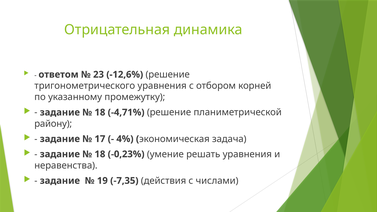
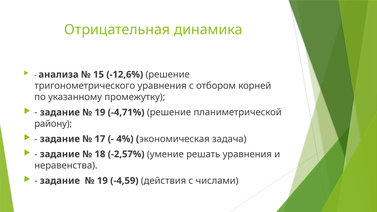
ответом: ответом -> анализа (59, 75)
23: 23 -> 15 (99, 75)
18: 18 -> 19 (100, 112)
-0,23%: -0,23% -> -2,57% (126, 154)
-7,35: -7,35 -> -4,59 (124, 181)
